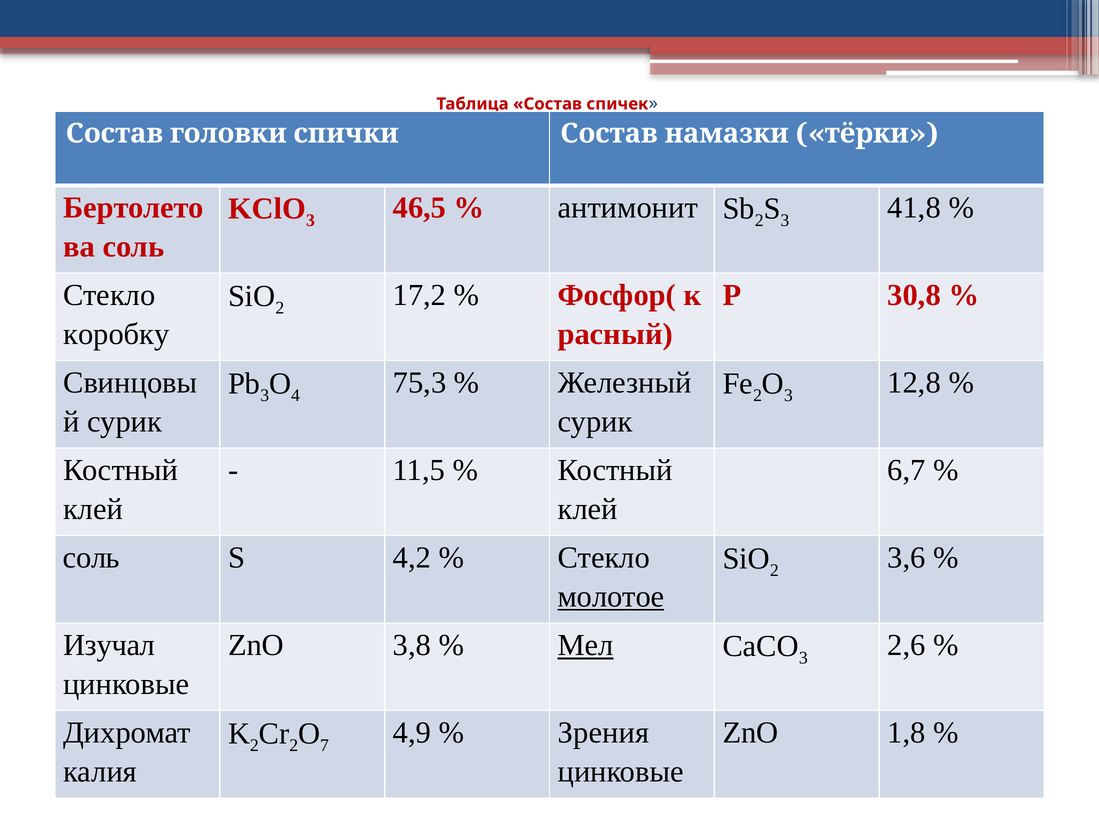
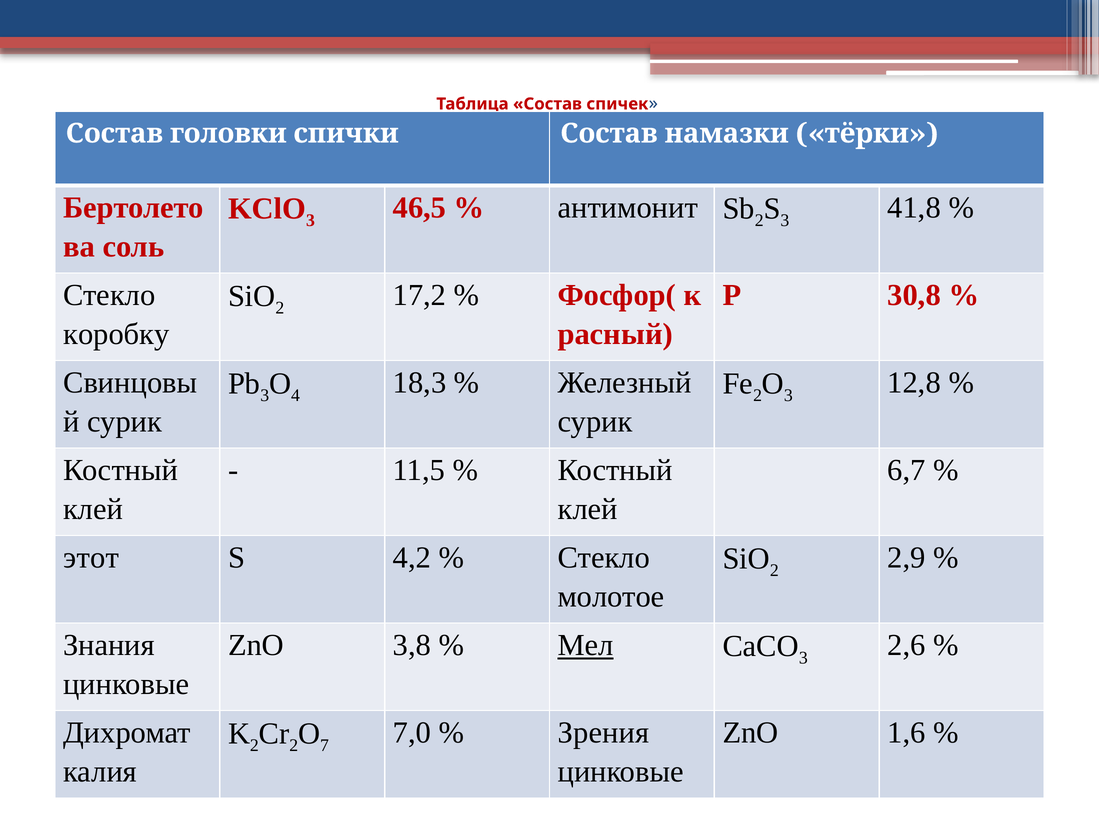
75,3: 75,3 -> 18,3 (420, 383)
соль: соль -> этот (91, 558)
3,6: 3,6 -> 2,9 (906, 558)
молотое underline: present -> none (611, 597)
Изучал: Изучал -> Знания (109, 645)
1,8: 1,8 -> 1,6 (906, 733)
4,9: 4,9 -> 7,0 (412, 733)
